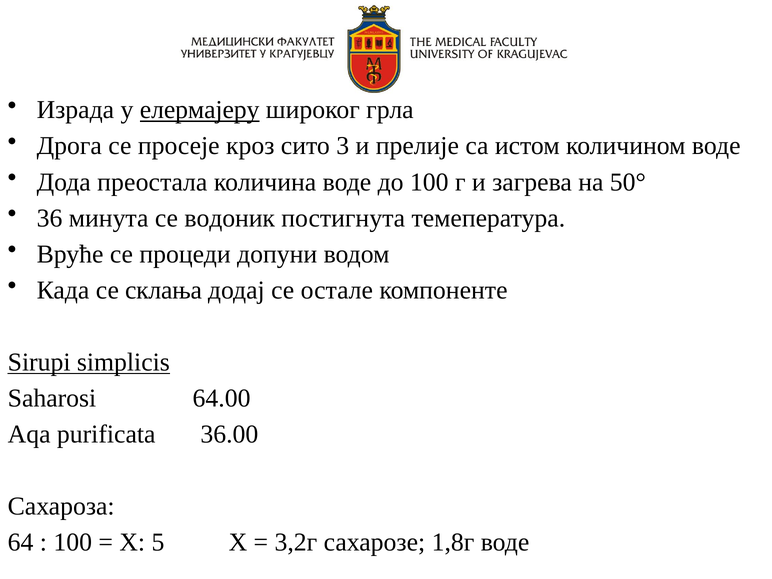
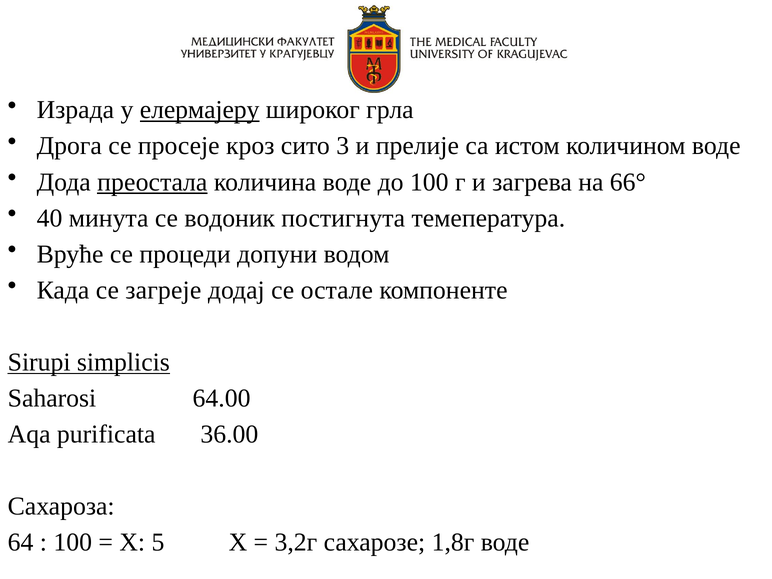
преостала underline: none -> present (152, 182)
50°: 50° -> 66° (628, 182)
36: 36 -> 40 (50, 218)
склања: склања -> загреје (163, 290)
